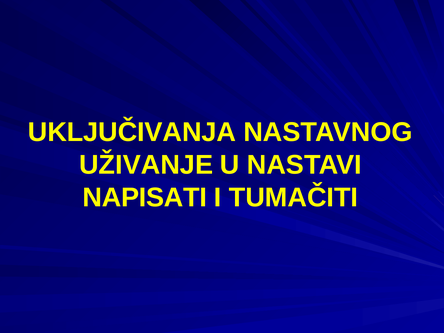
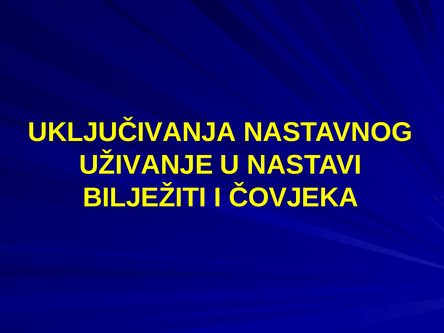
NAPISATI: NAPISATI -> BILJEŽITI (145, 197)
TUMAČITI: TUMAČITI -> ČOVJEKA (294, 197)
